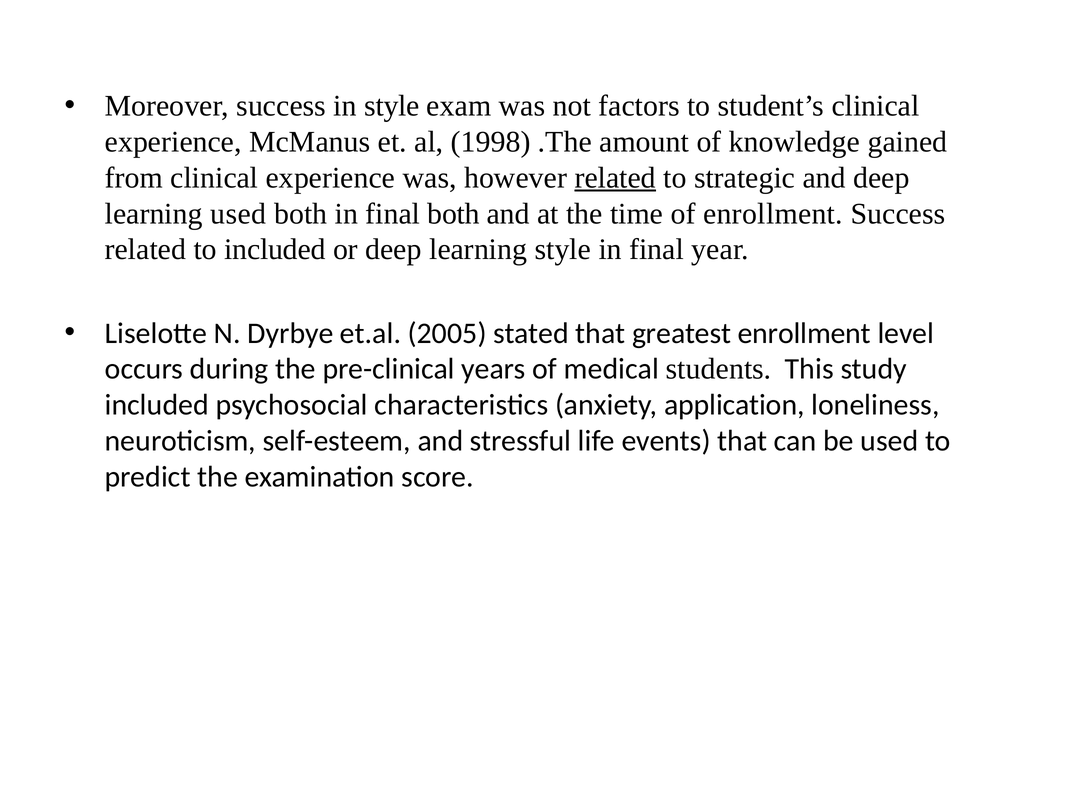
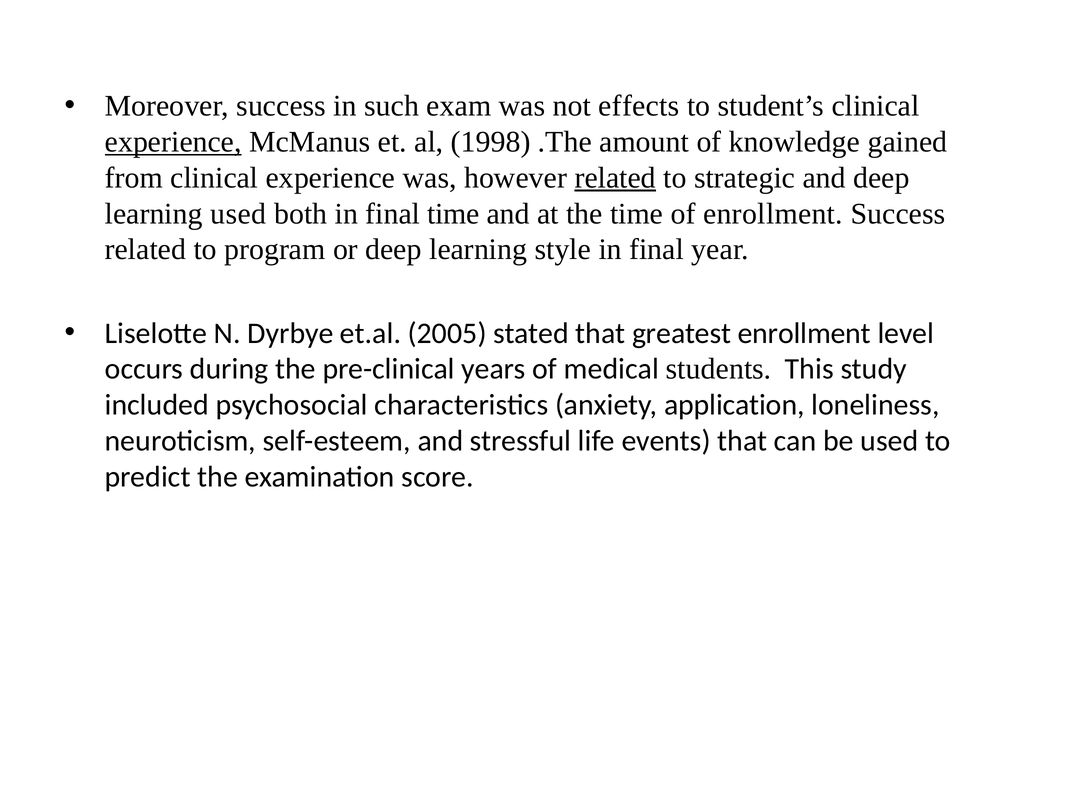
in style: style -> such (392, 106)
factors: factors -> effects (639, 106)
experience underline: none -> present (173, 142)
final both: both -> time (453, 214)
to included: included -> program (275, 250)
